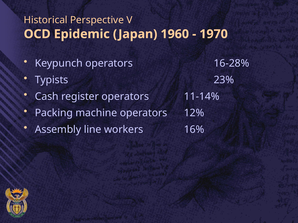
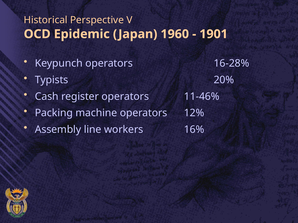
1970: 1970 -> 1901 (214, 34)
23%: 23% -> 20% (224, 80)
11-14%: 11-14% -> 11-46% (202, 97)
